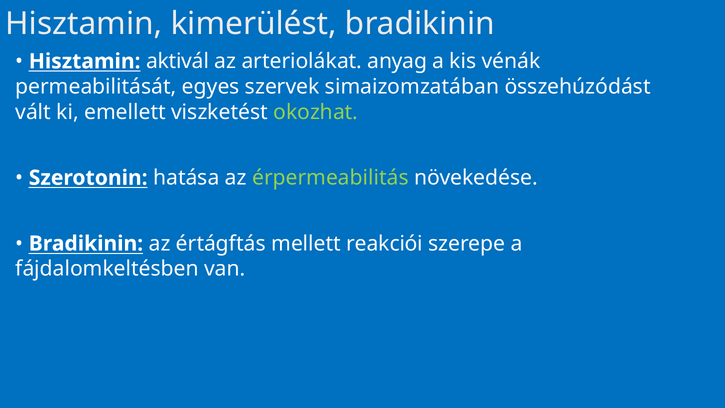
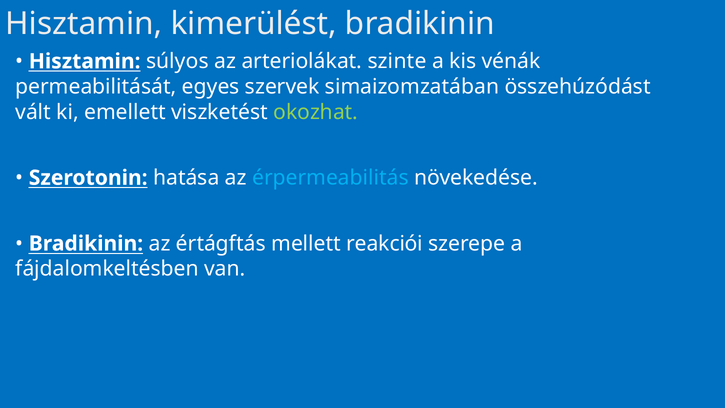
aktivál: aktivál -> súlyos (177, 61)
anyag: anyag -> szinte (397, 61)
érpermeabilitás colour: light green -> light blue (330, 178)
